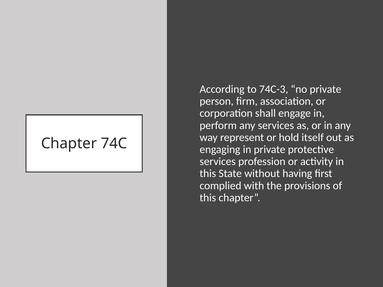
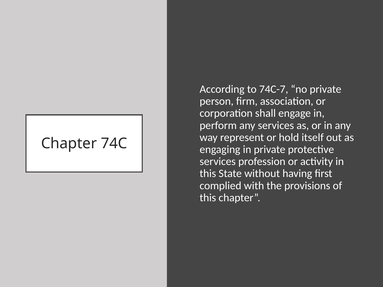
74C-3: 74C-3 -> 74C-7 (274, 89)
